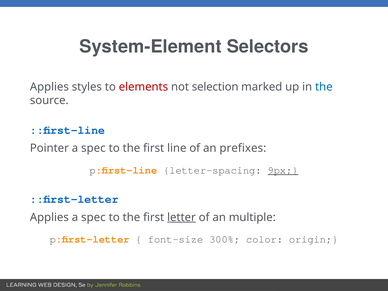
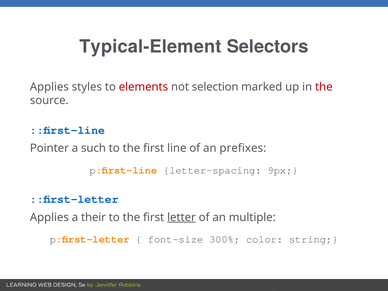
System-Element: System-Element -> Typical-Element (150, 47)
the colour: blue -> red (324, 87)
spec: spec -> such (93, 148)
9px underline: present -> none (283, 170)
Applies a spec: spec -> their (93, 217)
origin: origin -> string (314, 239)
